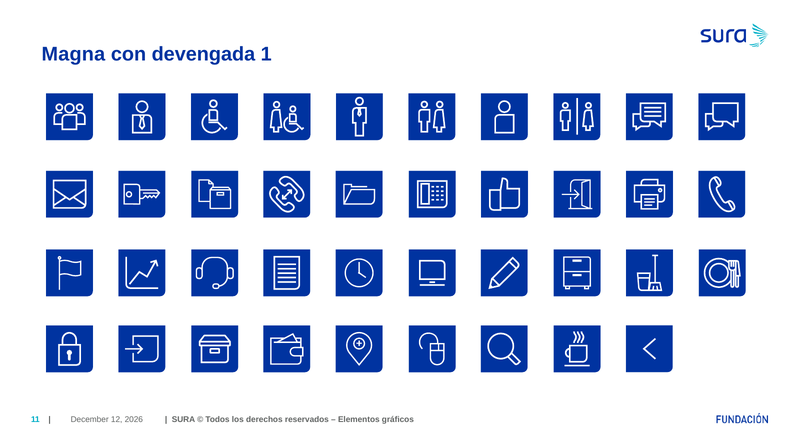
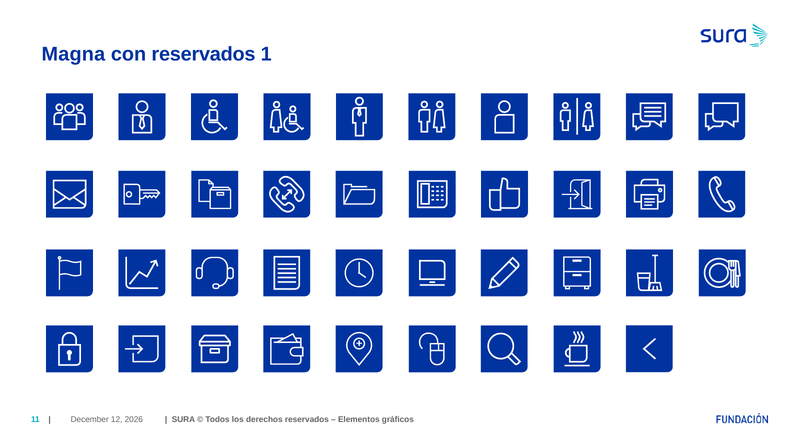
con devengada: devengada -> reservados (204, 54)
